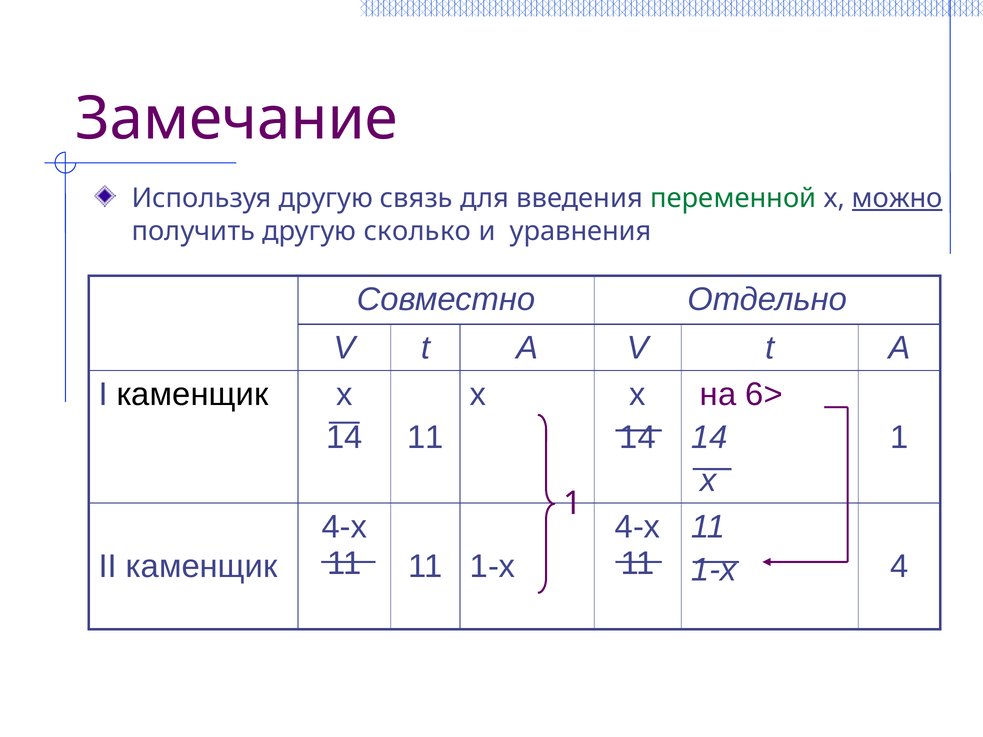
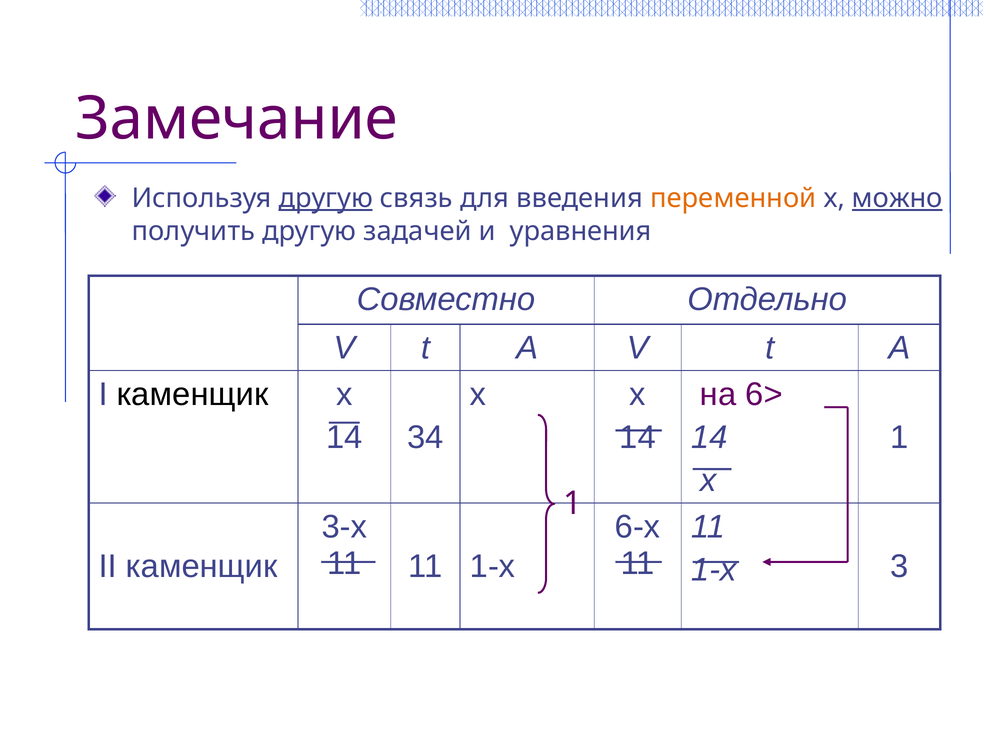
другую underline: none -> present (326, 198)
переменной colour: green -> orange (733, 198)
сколько: сколько -> задачей (417, 231)
14 11: 11 -> 34 (425, 438)
4-х: 4-х -> 3-х (344, 527)
4-х: 4-х -> 6-х (638, 527)
4: 4 -> 3 (899, 567)
